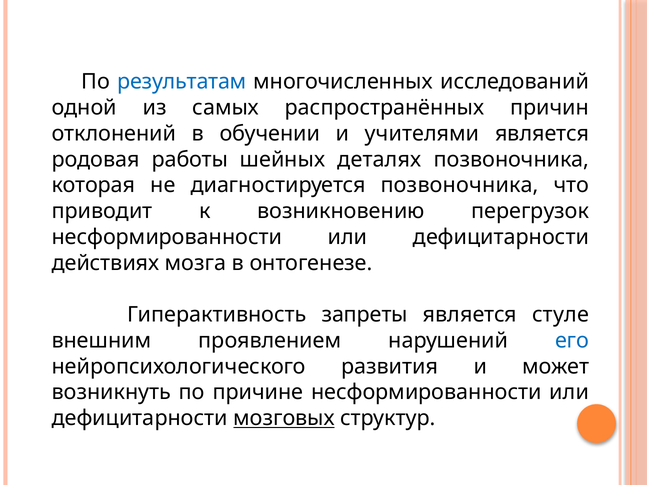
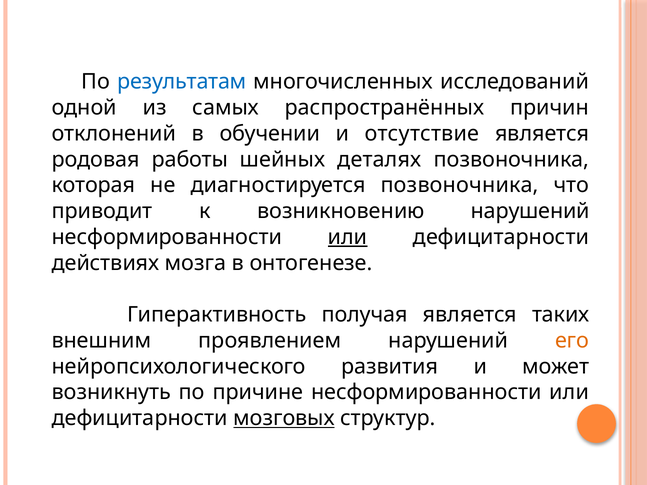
учителями: учителями -> отсутствие (422, 134)
возникновению перегрузок: перегрузок -> нарушений (530, 211)
или underline: none -> present (348, 237)
запреты: запреты -> получая (365, 315)
стуле: стуле -> таких (561, 315)
его colour: blue -> orange (572, 341)
